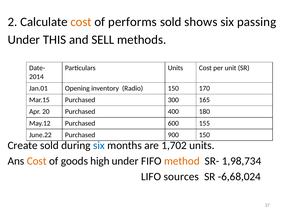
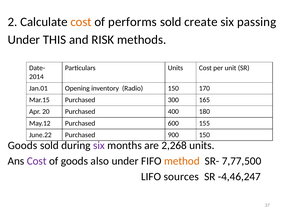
shows: shows -> create (201, 22)
SELL: SELL -> RISK (103, 40)
Create: Create -> Goods (23, 146)
six colour: blue -> purple (99, 146)
1,702: 1,702 -> 2,268 (174, 146)
Cost colour: orange -> purple (37, 161)
high: high -> also (100, 161)
1,98,734: 1,98,734 -> 7,77,500 (242, 161)
-6,68,024: -6,68,024 -> -4,46,247 (239, 177)
